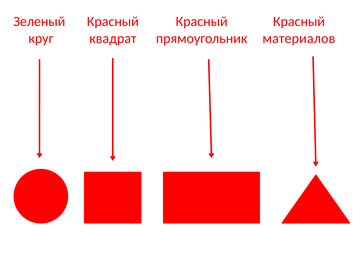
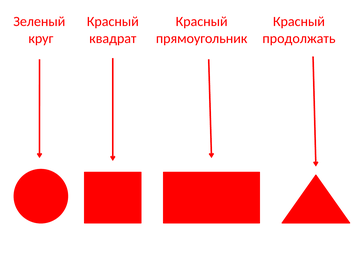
материалов: материалов -> продолжать (299, 38)
